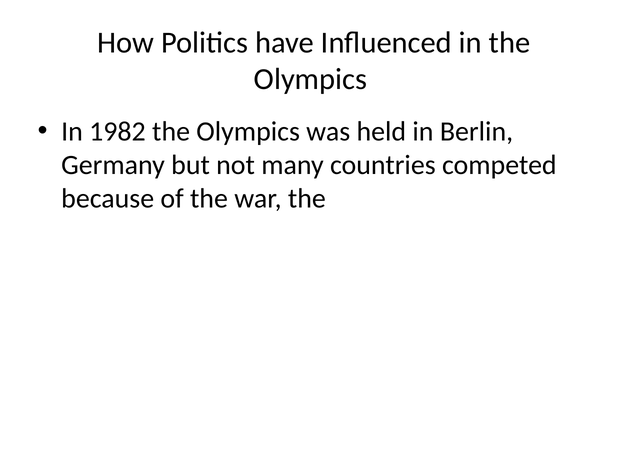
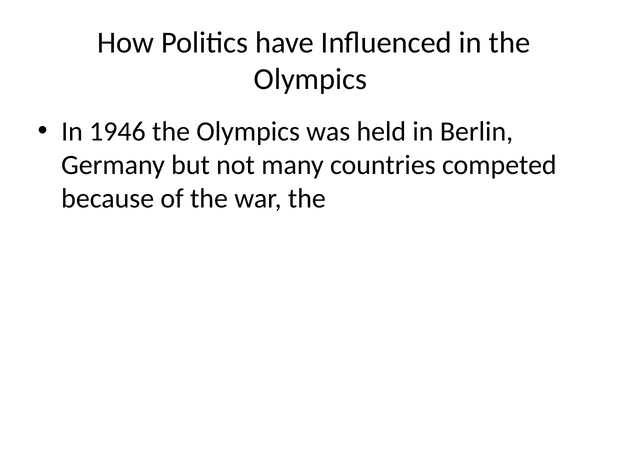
1982: 1982 -> 1946 (117, 132)
